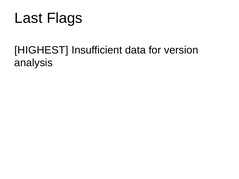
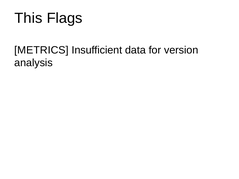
Last: Last -> This (28, 18)
HIGHEST: HIGHEST -> METRICS (41, 50)
